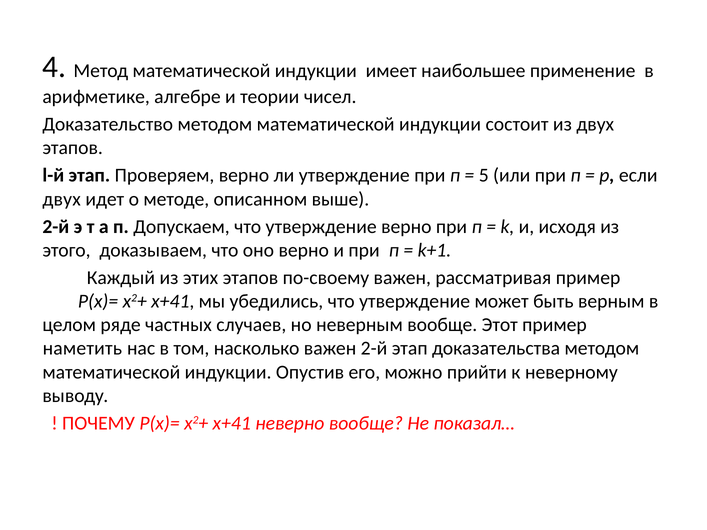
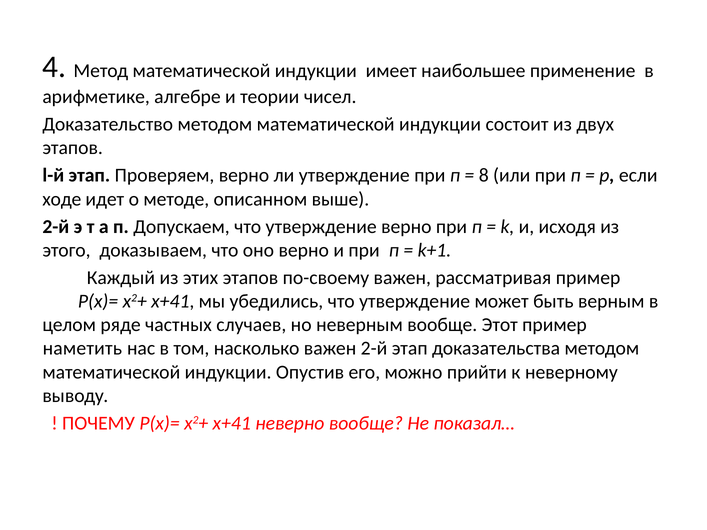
5: 5 -> 8 (484, 176)
двух: двух -> ходе (62, 199)
